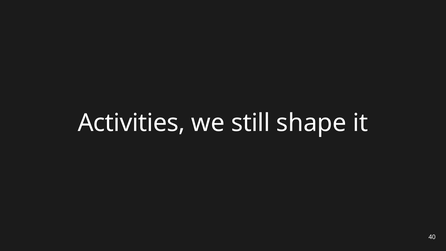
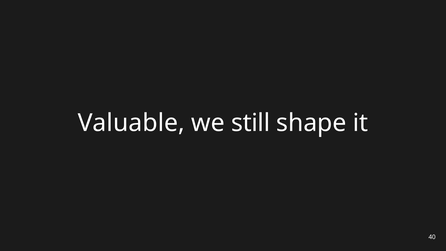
Activities: Activities -> Valuable (131, 123)
